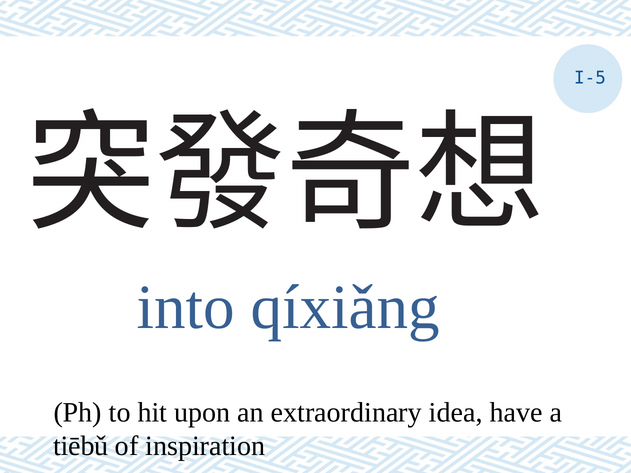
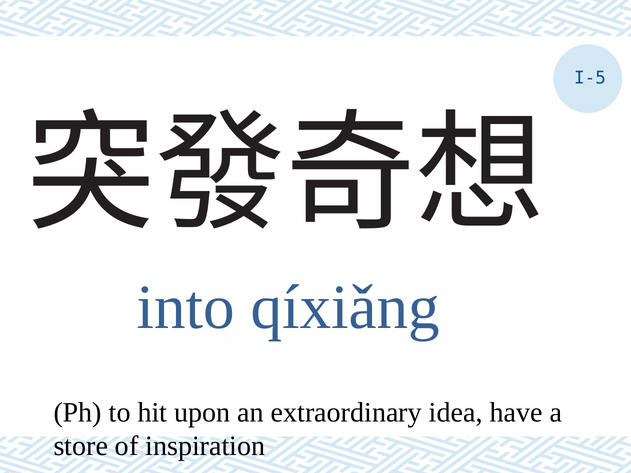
tiēbǔ: tiēbǔ -> store (81, 446)
